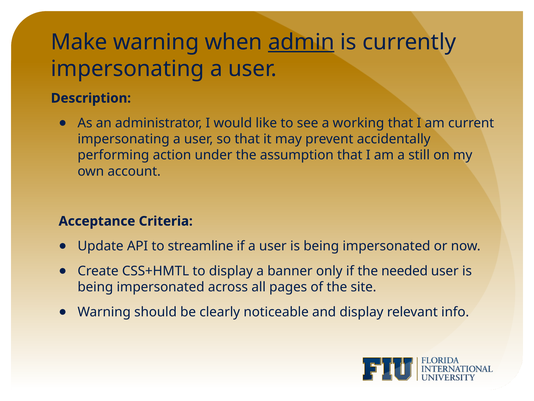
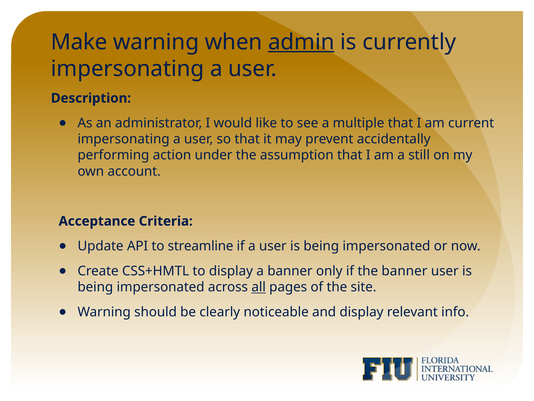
working: working -> multiple (359, 123)
the needed: needed -> banner (404, 271)
all underline: none -> present (259, 287)
